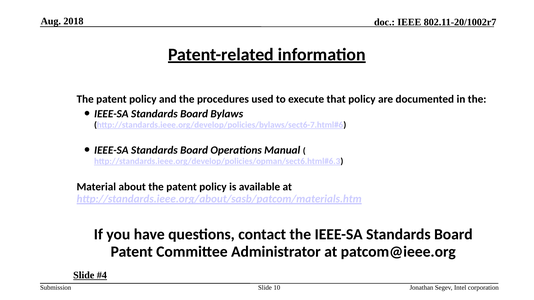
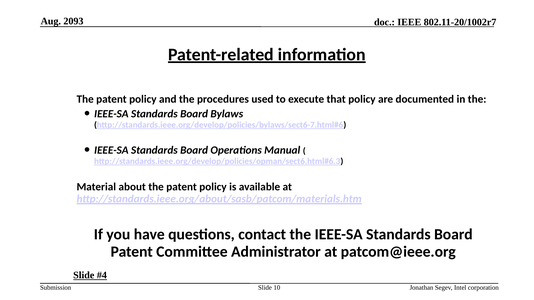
2018: 2018 -> 2093 (73, 21)
